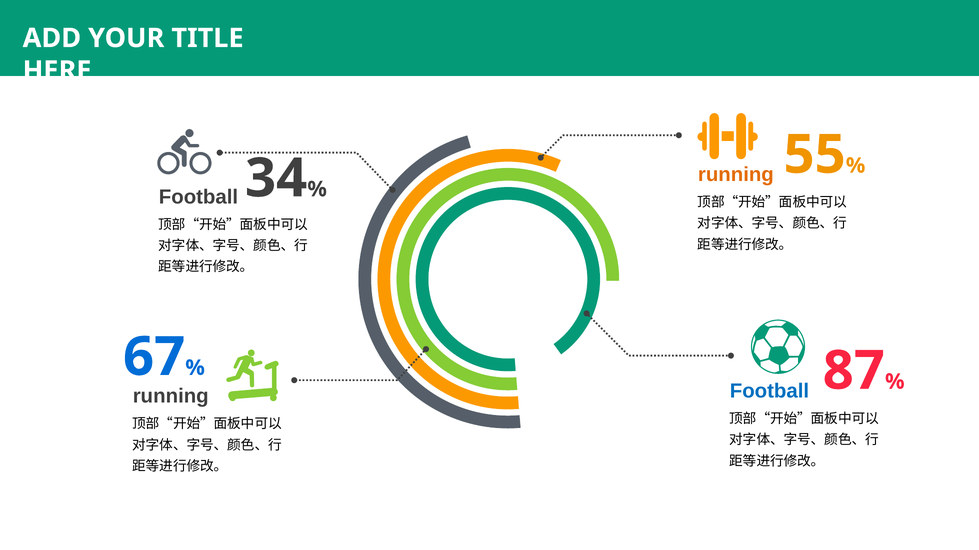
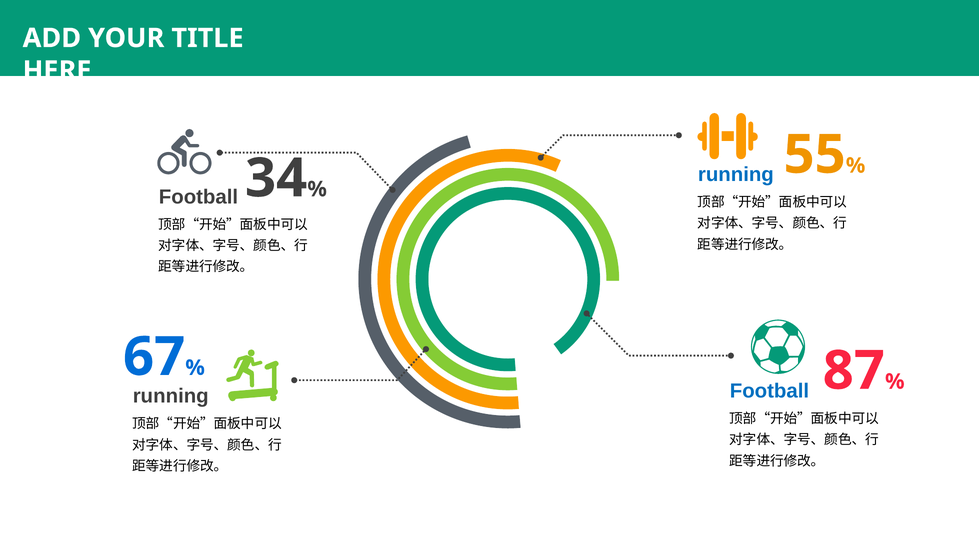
running colour: orange -> blue (736, 175)
